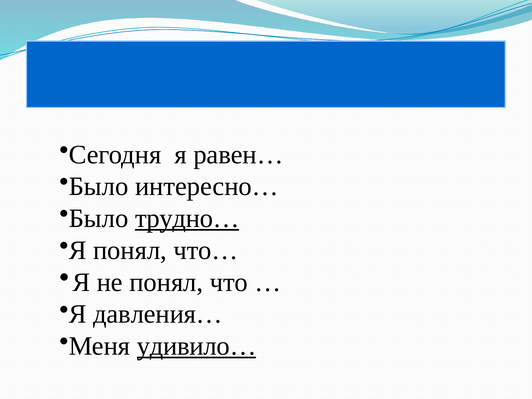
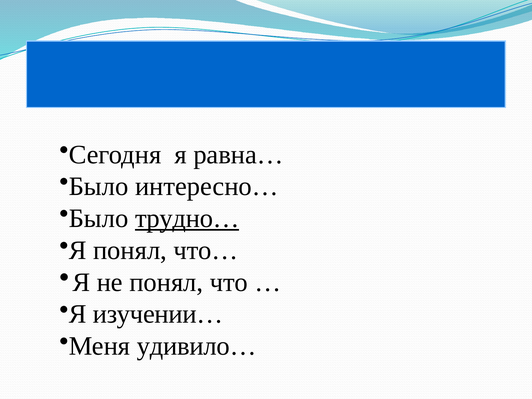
равен…: равен… -> равна… (238, 155)
давления…: давления… -> изучении… (158, 314)
удивило… underline: present -> none (197, 346)
